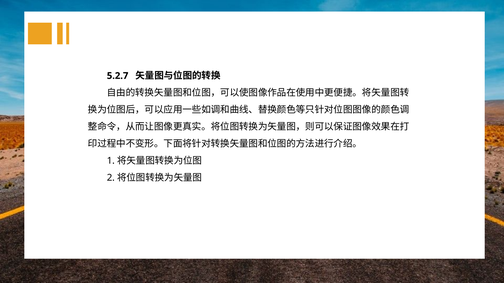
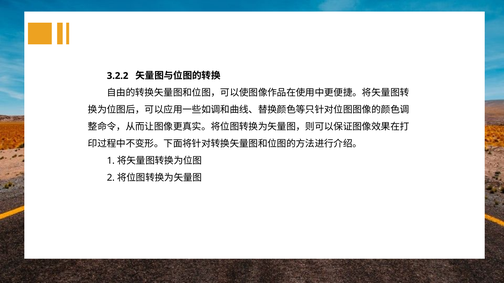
5.2.7: 5.2.7 -> 3.2.2 (118, 76)
